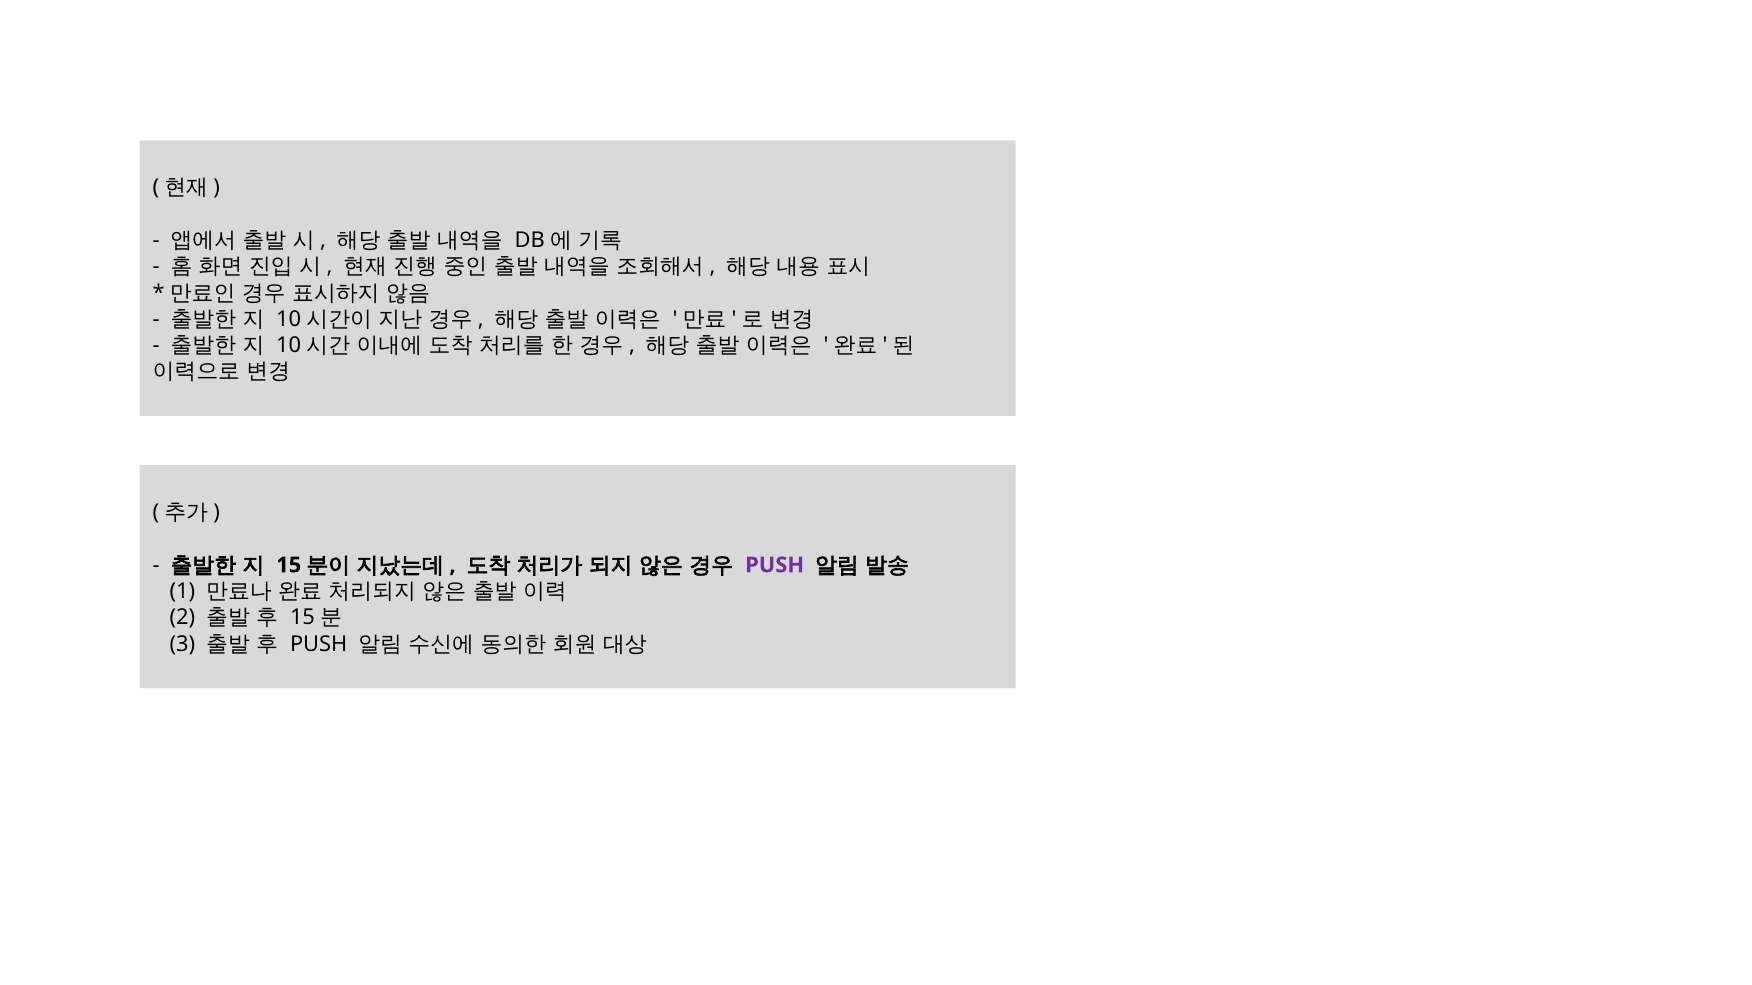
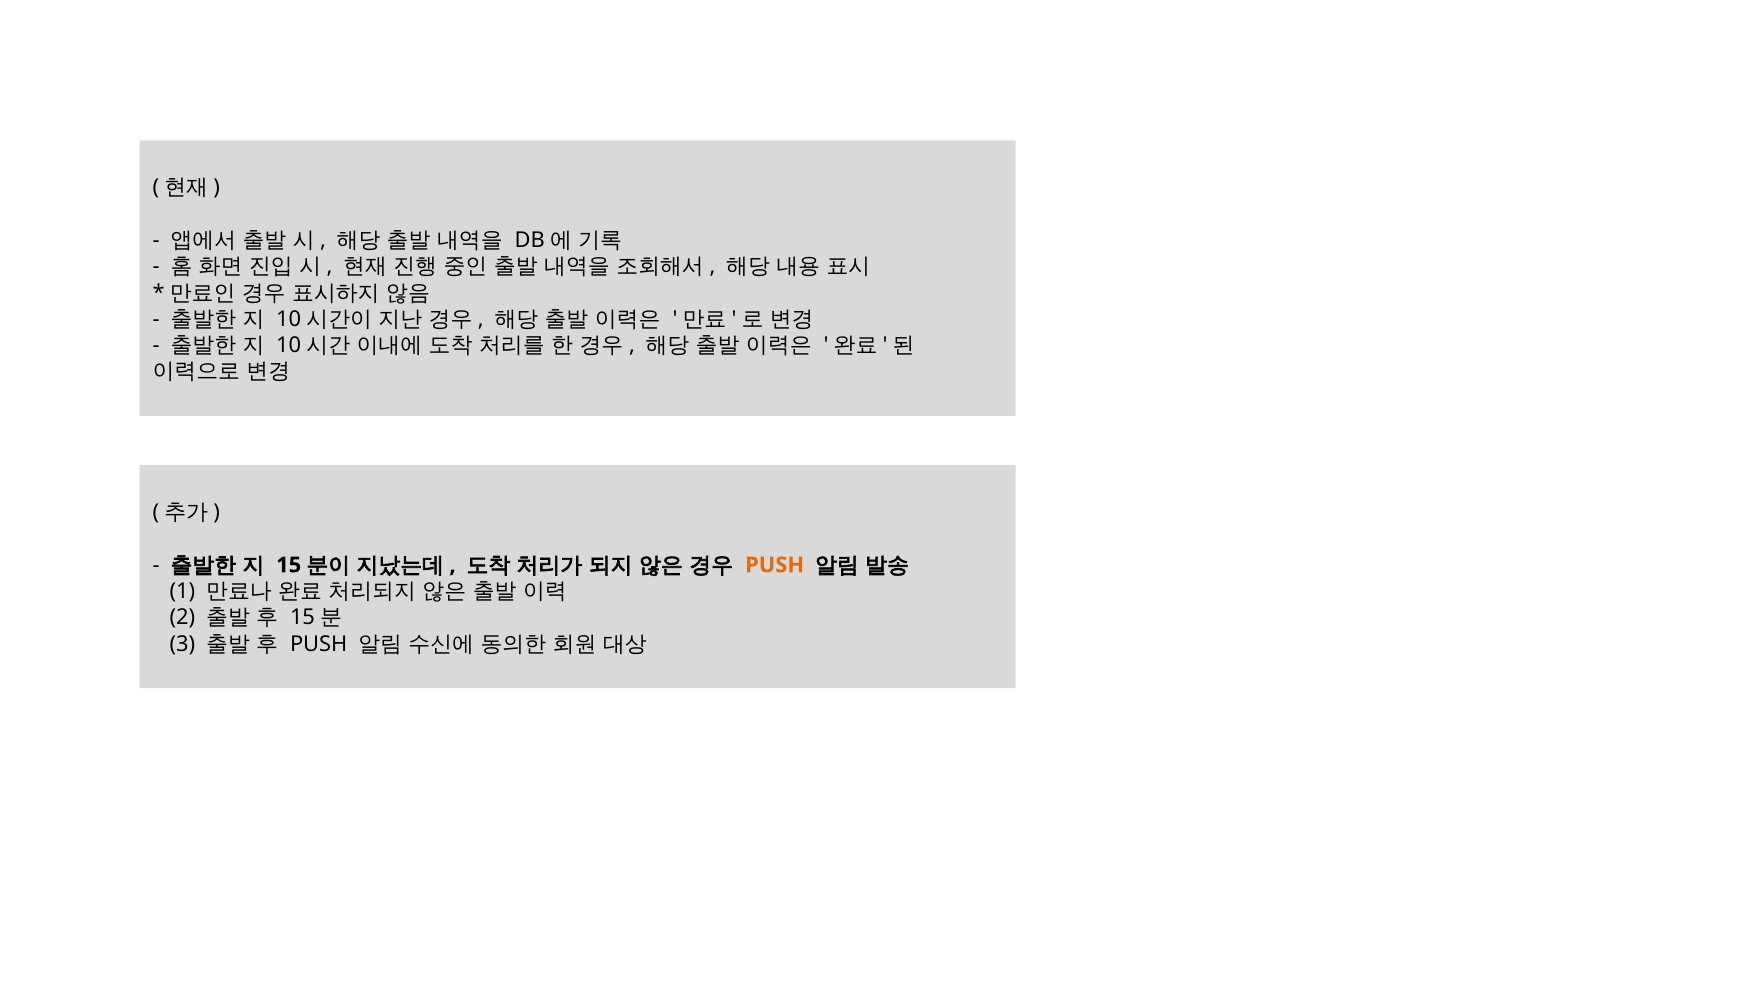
PUSH colour: purple -> orange (775, 565)
